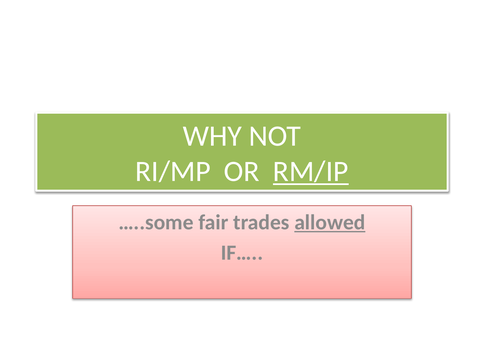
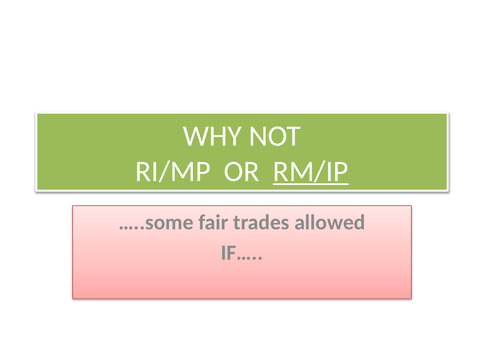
allowed underline: present -> none (330, 223)
